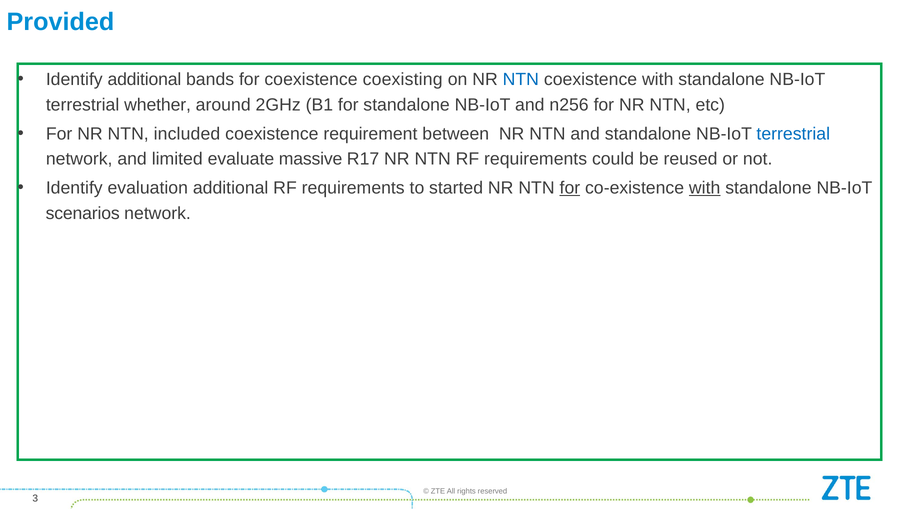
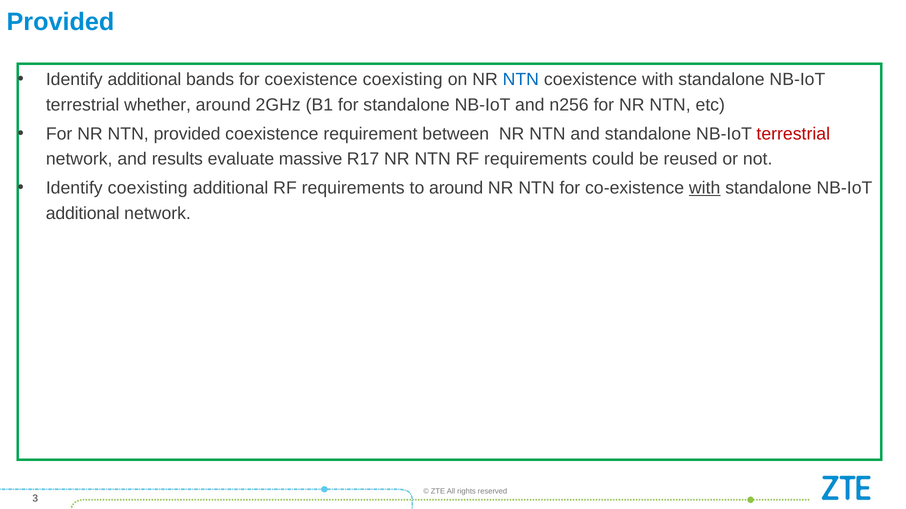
NTN included: included -> provided (187, 134)
terrestrial colour: blue -> red (793, 134)
limited: limited -> results (177, 159)
Identify evaluation: evaluation -> coexisting (148, 188)
to started: started -> around (456, 188)
for underline: present -> none (570, 188)
scenarios: scenarios -> additional (83, 214)
